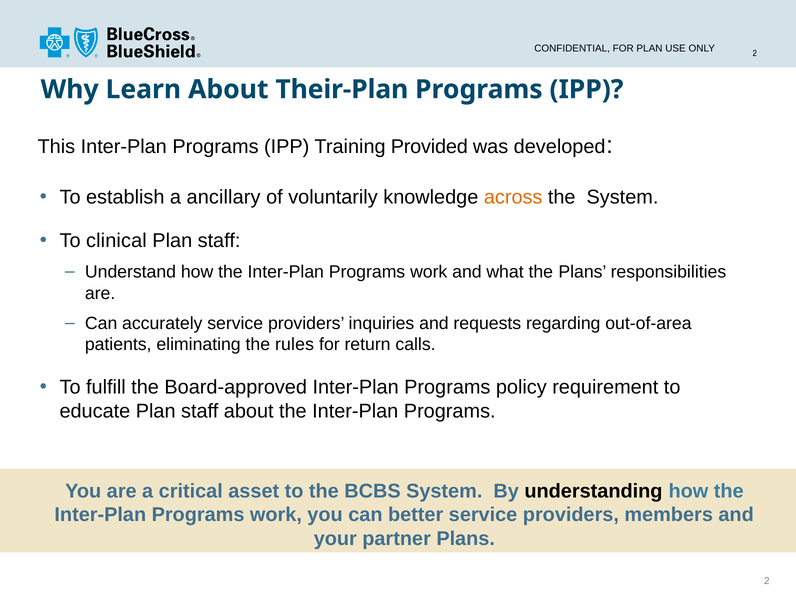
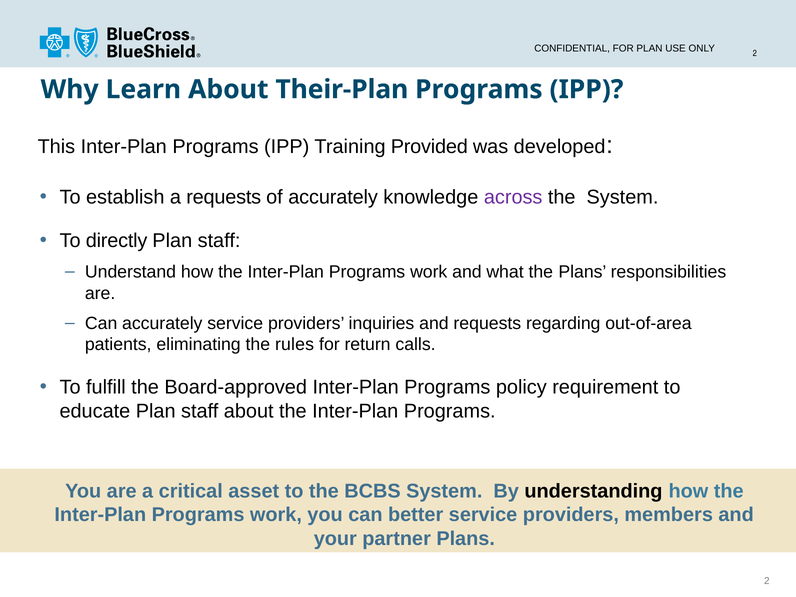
a ancillary: ancillary -> requests (224, 197)
of voluntarily: voluntarily -> accurately (333, 197)
across colour: orange -> purple (513, 197)
clinical: clinical -> directly (117, 241)
